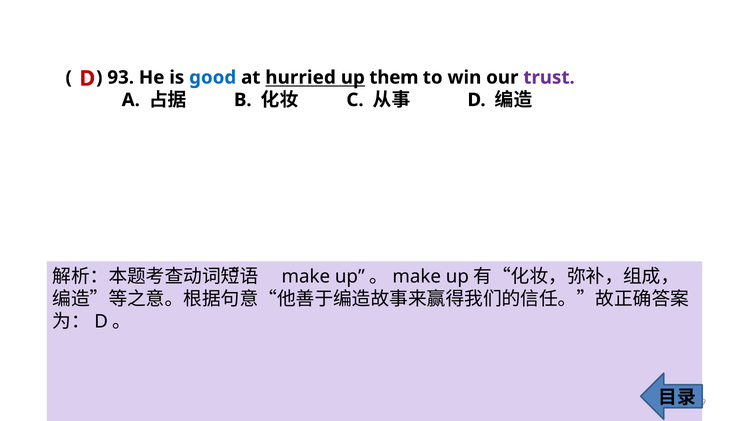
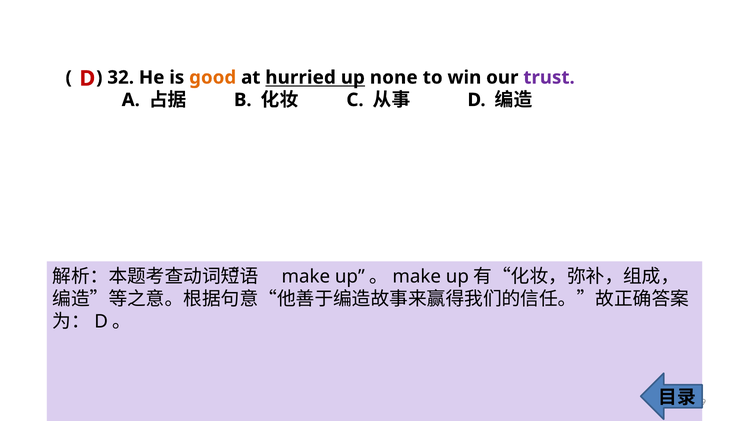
93: 93 -> 32 (121, 78)
good colour: blue -> orange (213, 78)
them: them -> none (394, 78)
